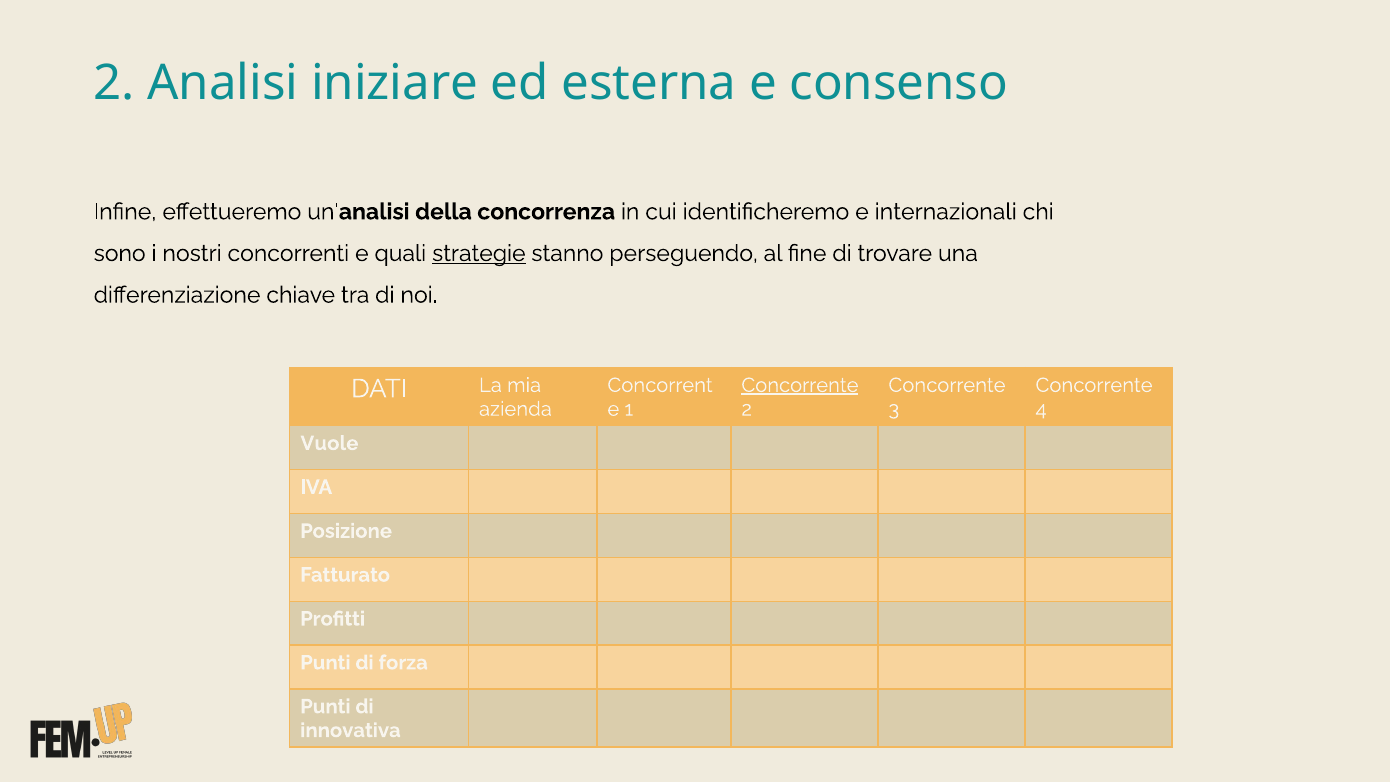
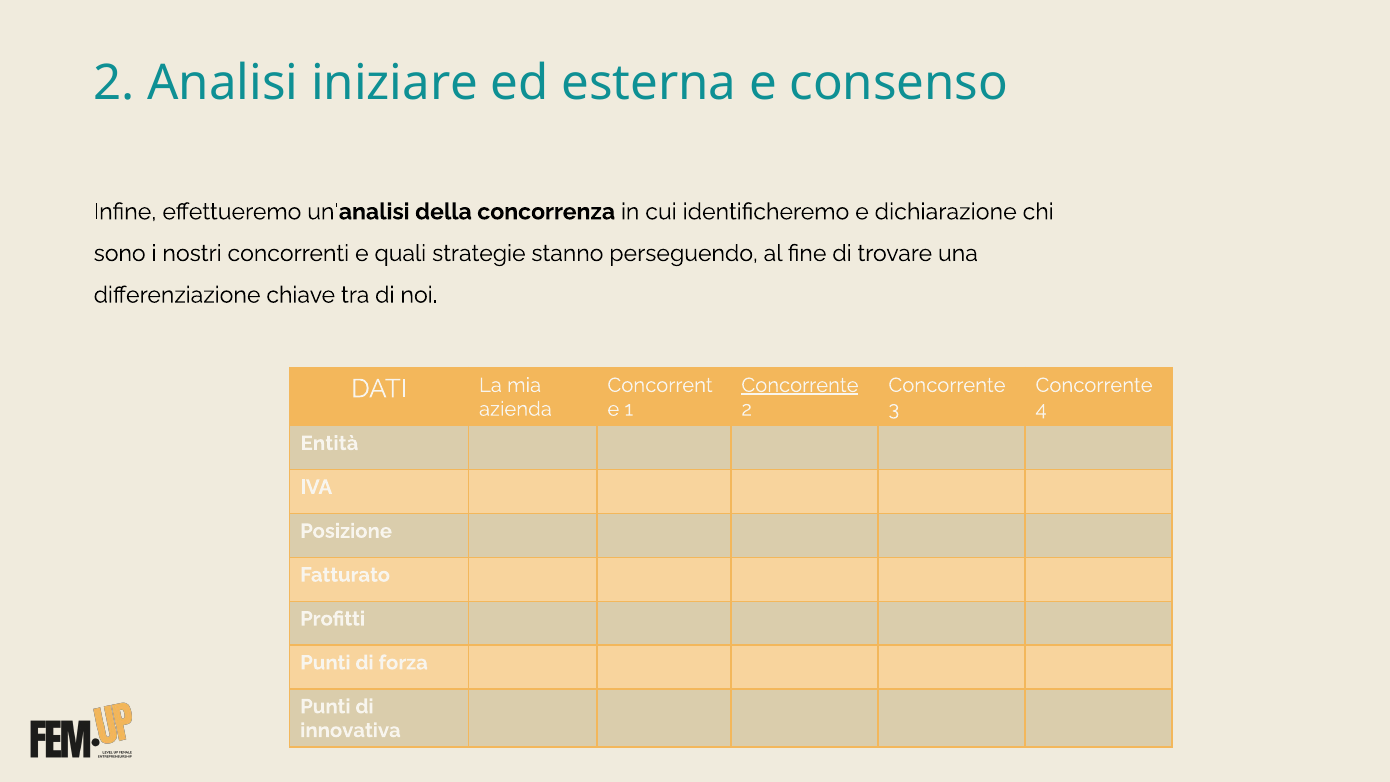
internazionali: internazionali -> dichiarazione (946, 212)
strategie underline: present -> none (479, 253)
Vuole: Vuole -> Entità (329, 443)
